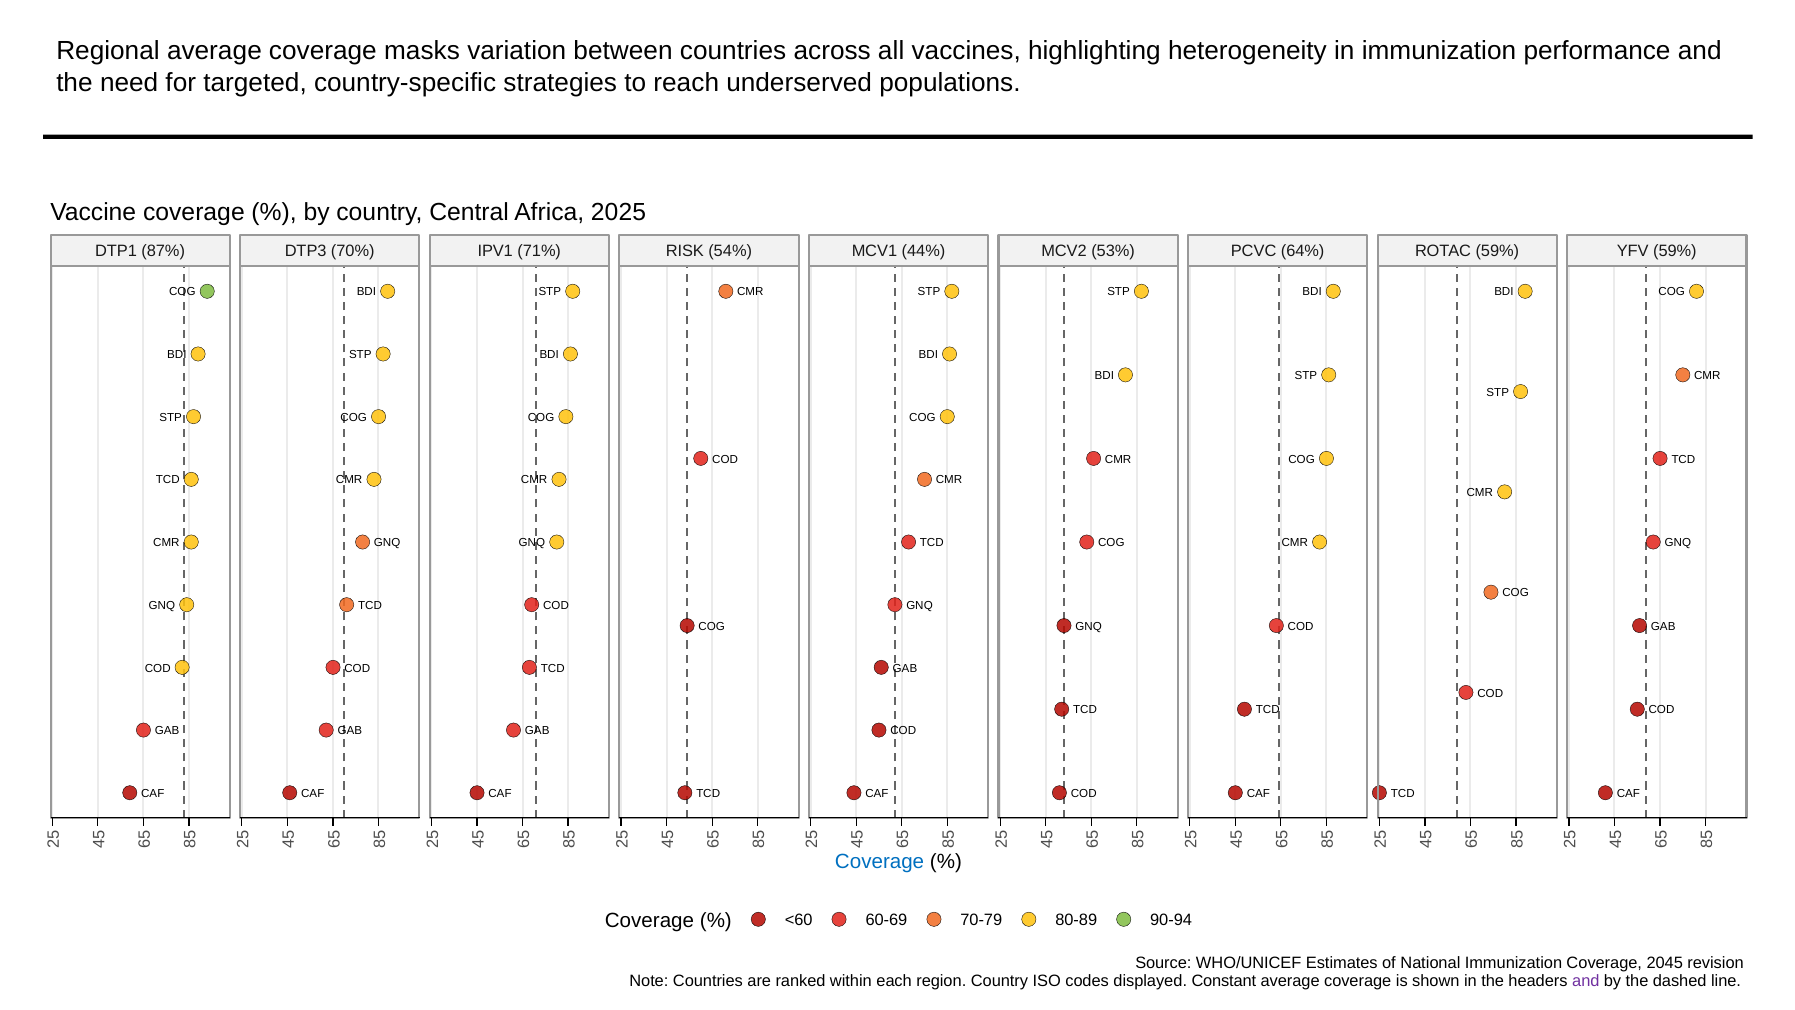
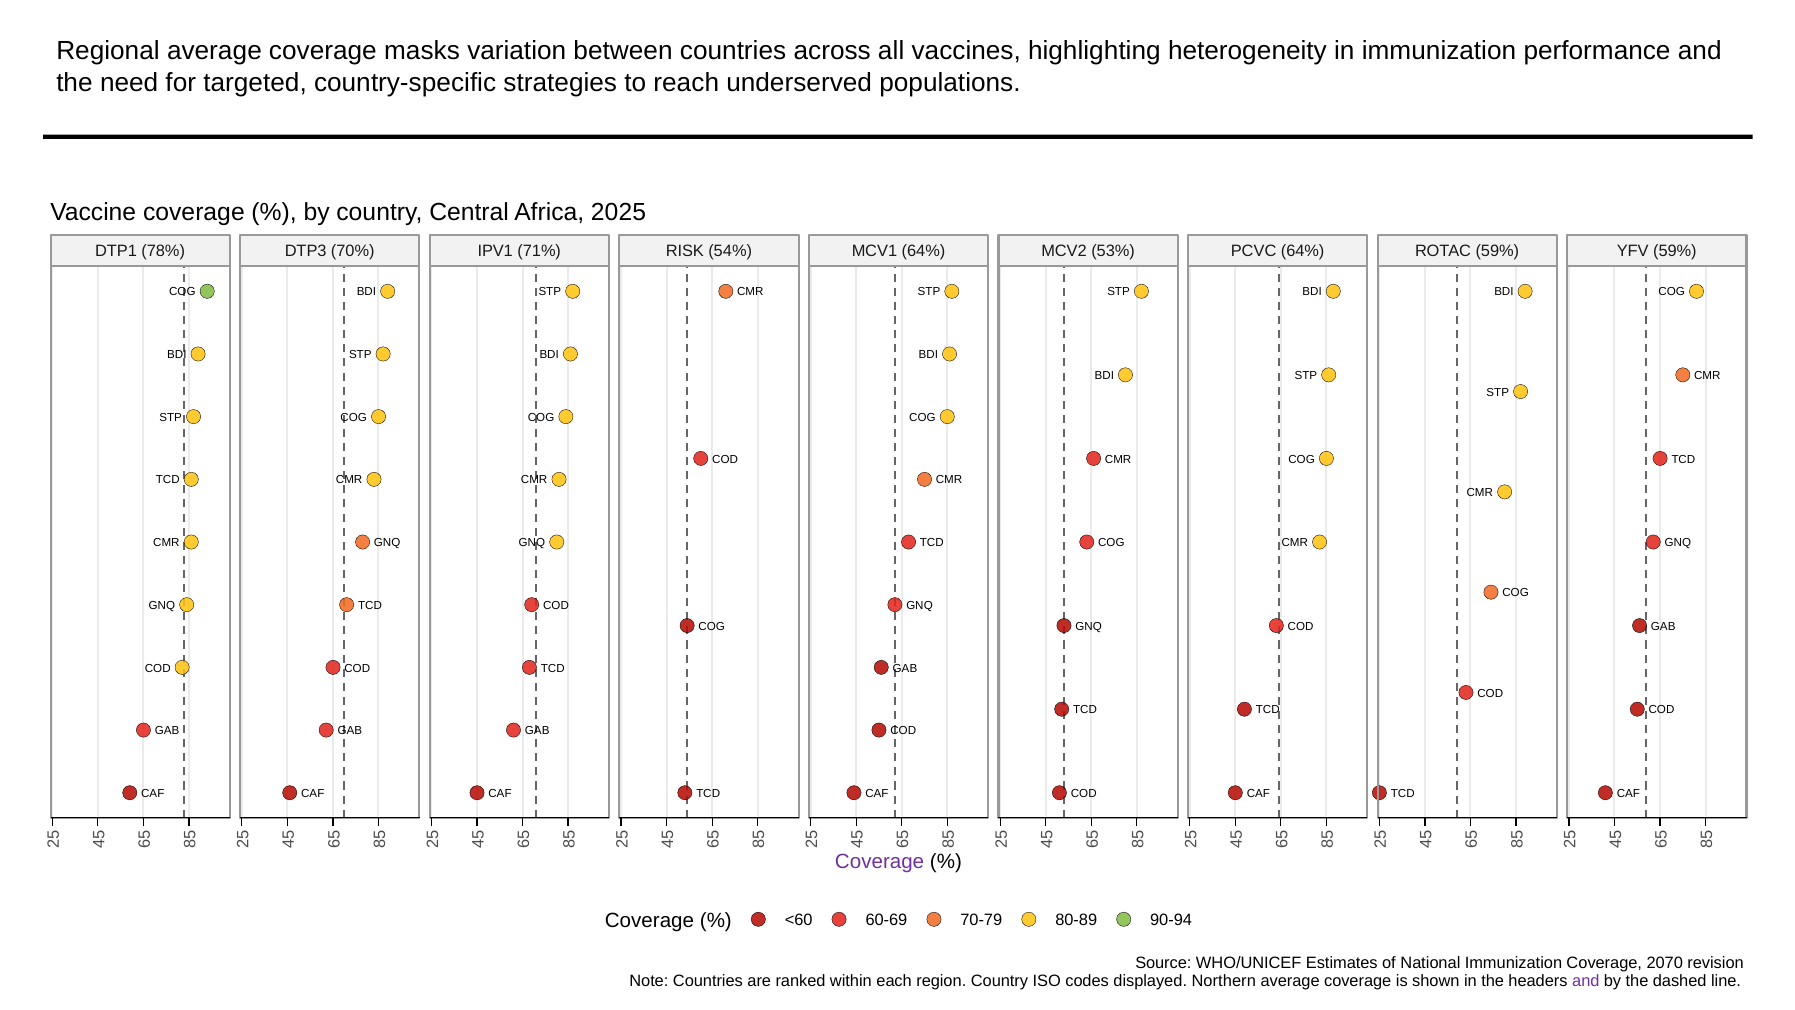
87%: 87% -> 78% (163, 251)
MCV1 44%: 44% -> 64% (924, 251)
Coverage colour: blue -> purple (880, 862)
2045: 2045 -> 2070 (1665, 963)
Constant: Constant -> Northern (1224, 980)
